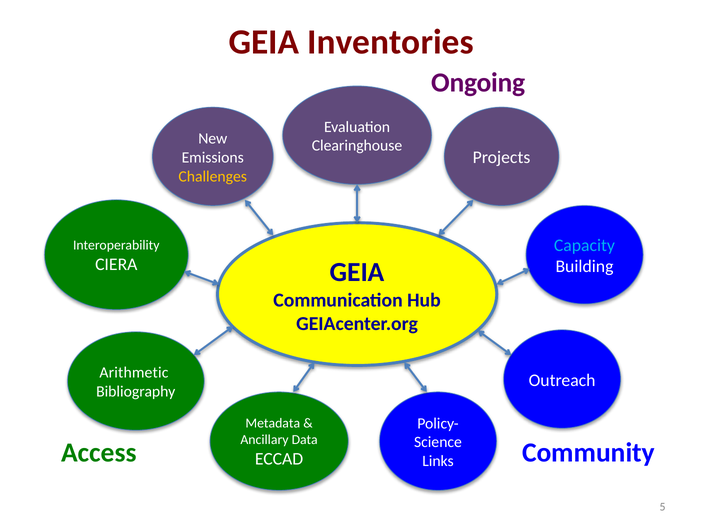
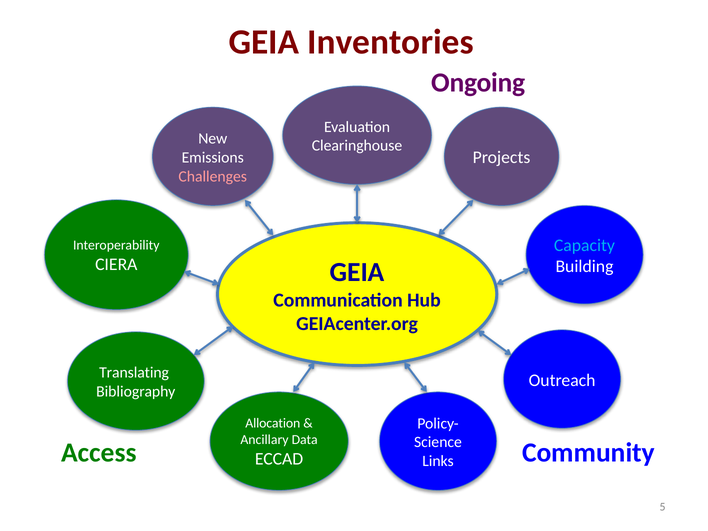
Challenges colour: yellow -> pink (213, 176)
Arithmetic: Arithmetic -> Translating (134, 373)
Metadata: Metadata -> Allocation (273, 423)
